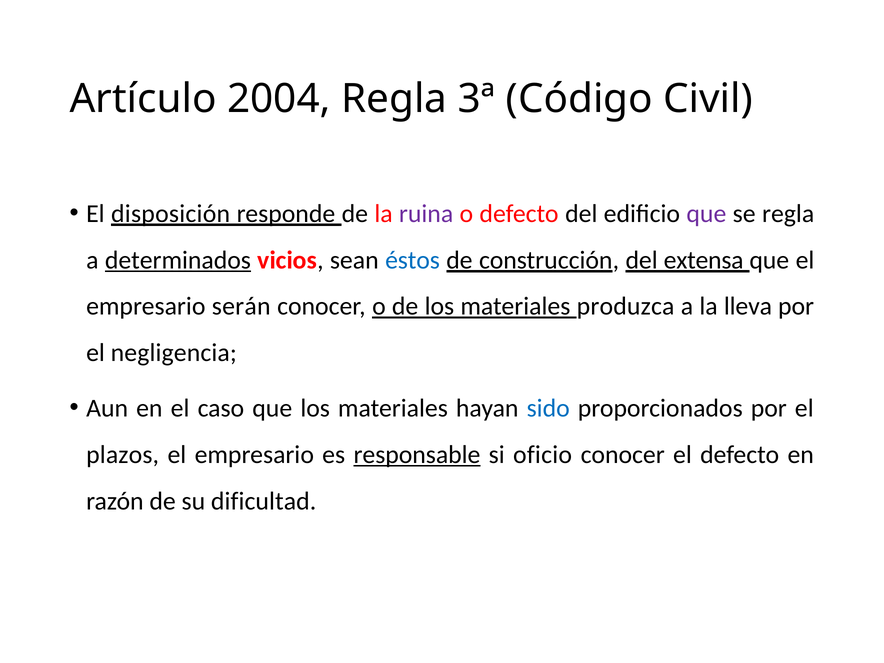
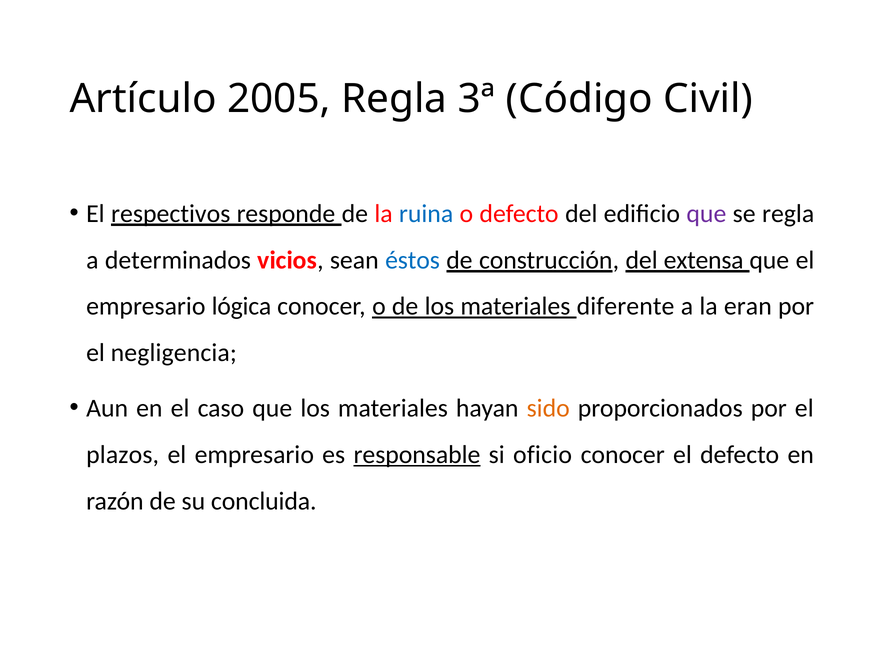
2004: 2004 -> 2005 (279, 99)
disposición: disposición -> respectivos (171, 214)
ruina colour: purple -> blue (426, 214)
determinados underline: present -> none (178, 260)
serán: serán -> lógica (241, 306)
produzca: produzca -> diferente (626, 306)
lleva: lleva -> eran (748, 306)
sido colour: blue -> orange (548, 408)
dificultad: dificultad -> concluida (264, 501)
